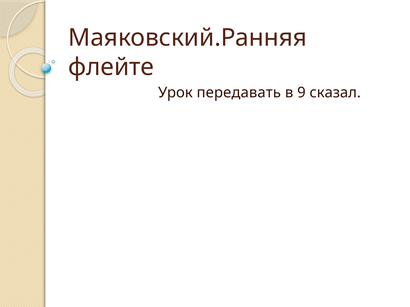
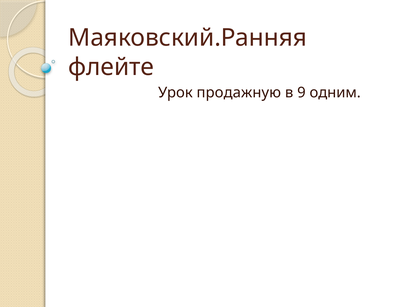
передавать: передавать -> продажную (239, 93)
сказал: сказал -> одним (335, 93)
